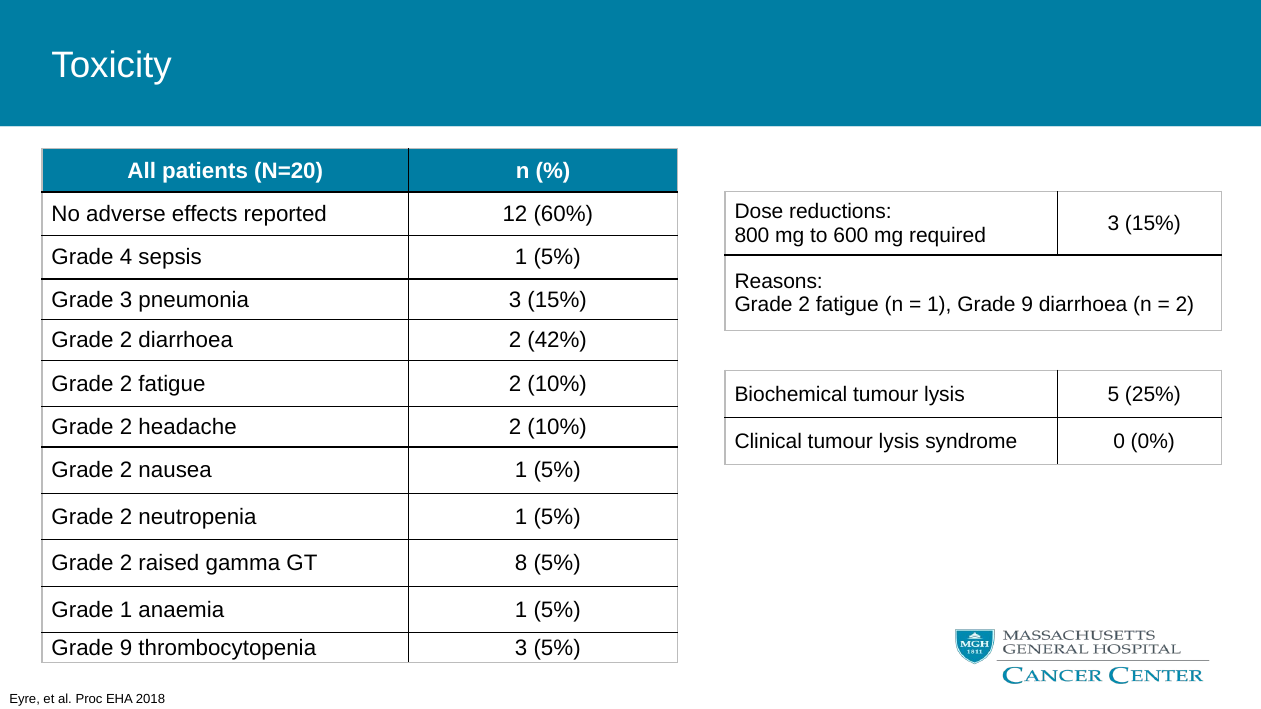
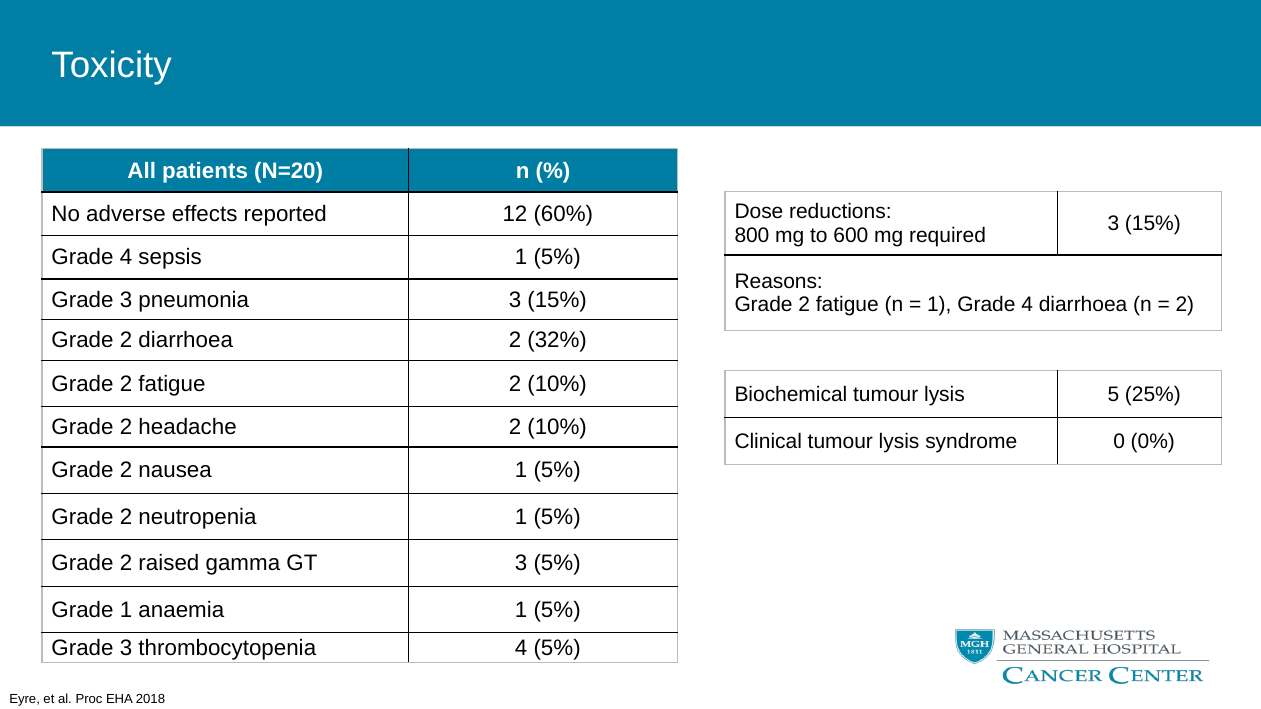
1 Grade 9: 9 -> 4 (1027, 305)
42%: 42% -> 32% (557, 340)
GT 8: 8 -> 3 (521, 564)
9: 9 -> 3 (126, 648)
thrombocytopenia 3: 3 -> 4 (521, 648)
